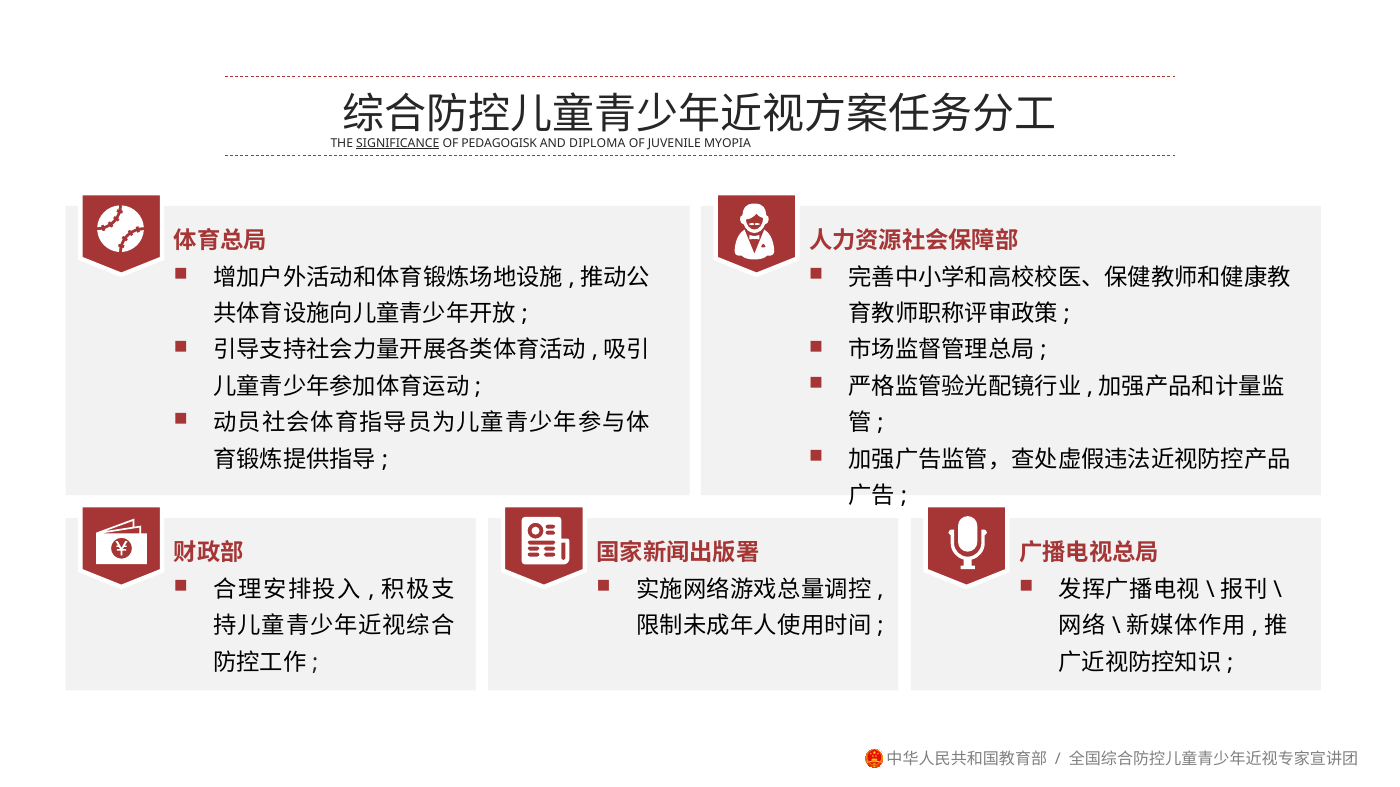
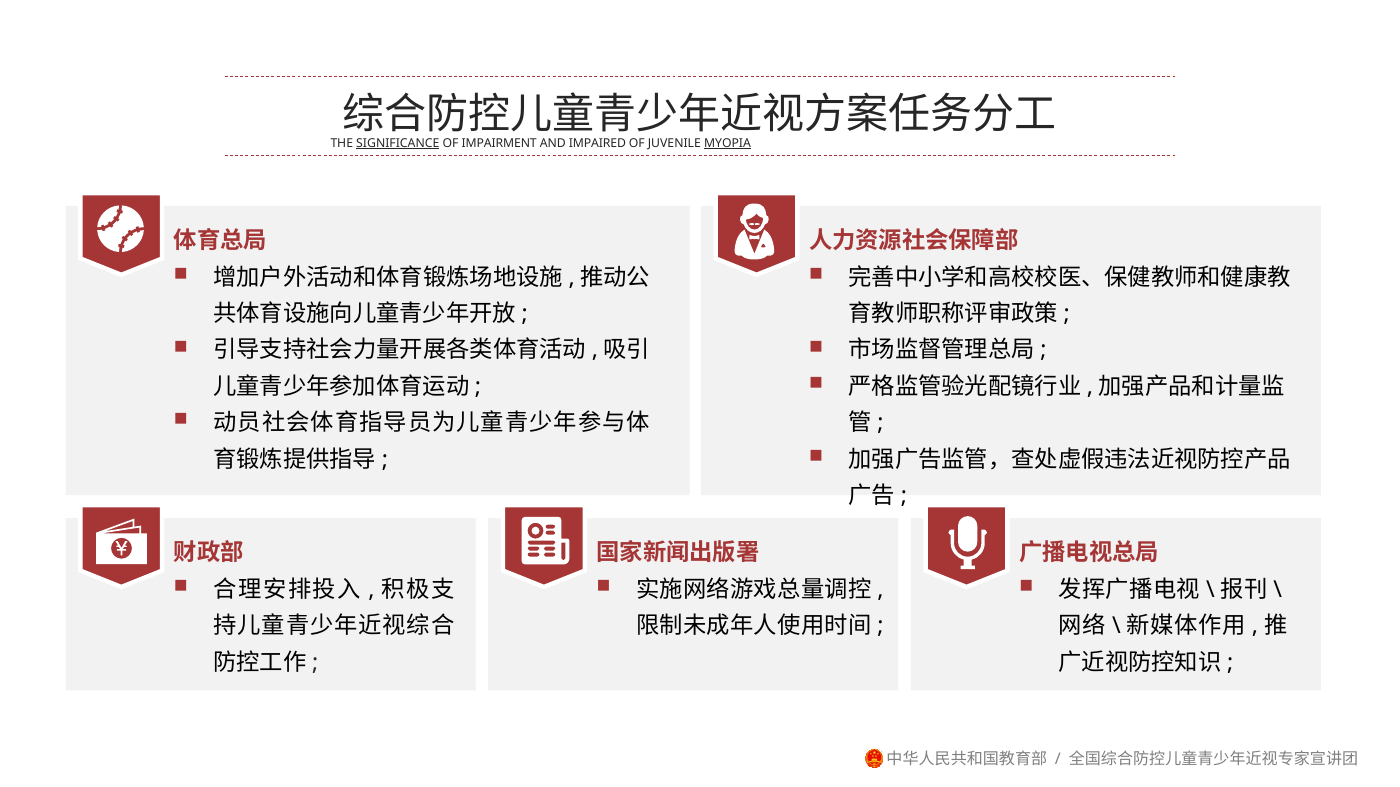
PEDAGOGISK: PEDAGOGISK -> IMPAIRMENT (499, 143)
DIPLOMA: DIPLOMA -> IMPAIRED (597, 143)
MYOPIA underline: none -> present (727, 143)
